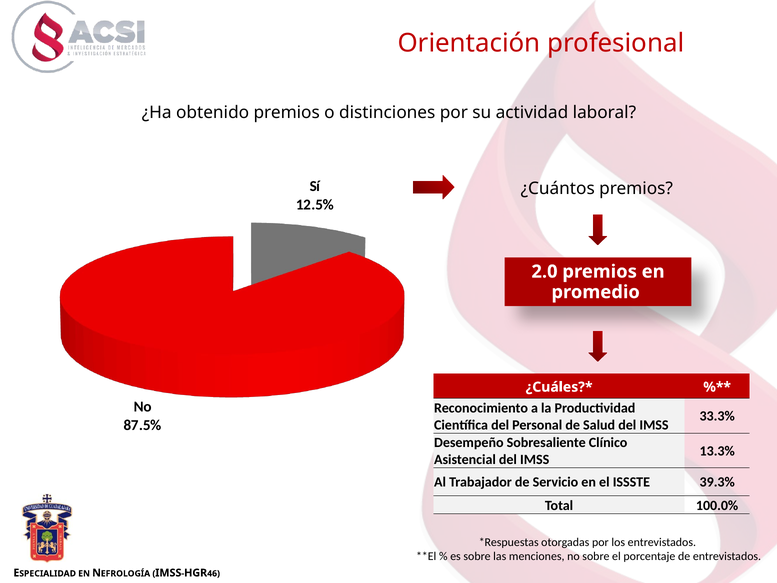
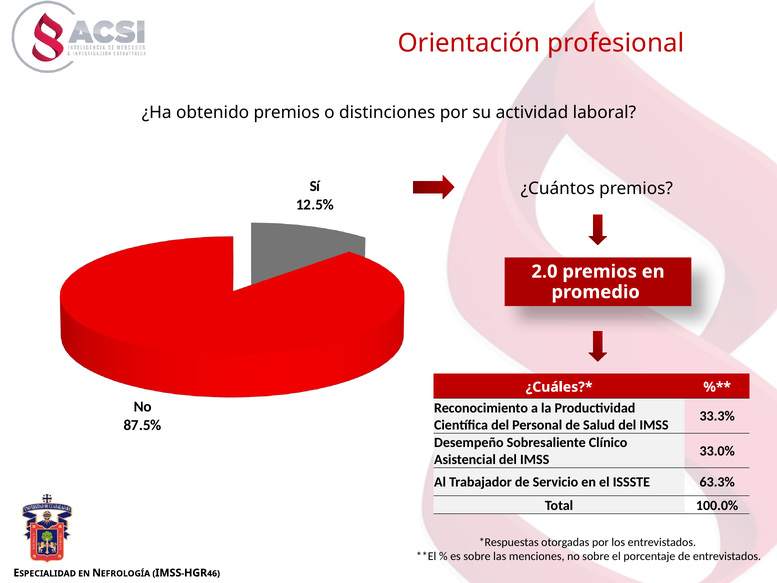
13.3%: 13.3% -> 33.0% (717, 451)
39.3%: 39.3% -> 63.3% (717, 482)
